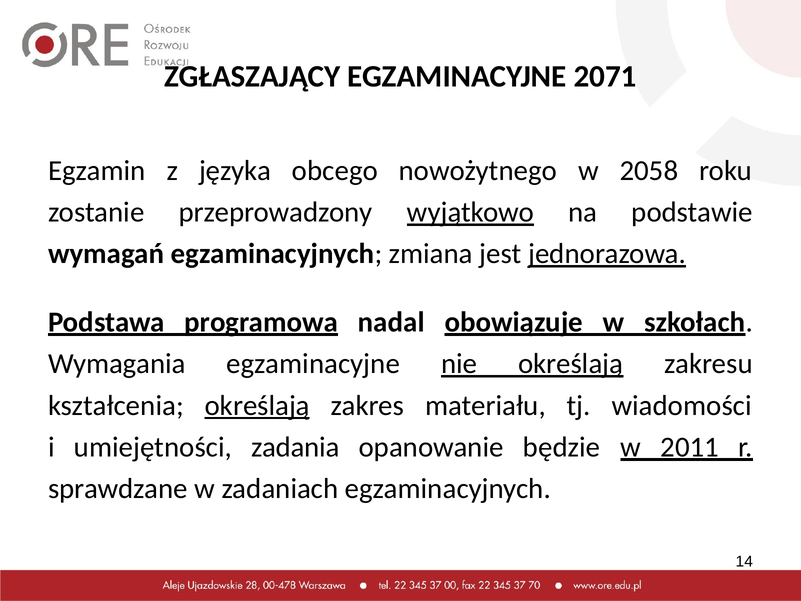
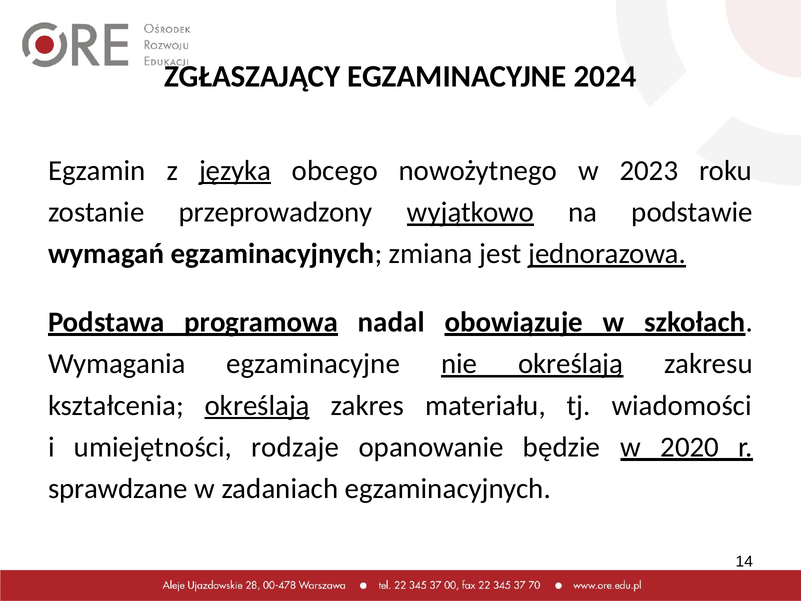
2071: 2071 -> 2024 (605, 76)
języka underline: none -> present (235, 170)
2058: 2058 -> 2023 (649, 170)
zadania: zadania -> rodzaje (295, 447)
2011: 2011 -> 2020 (690, 447)
